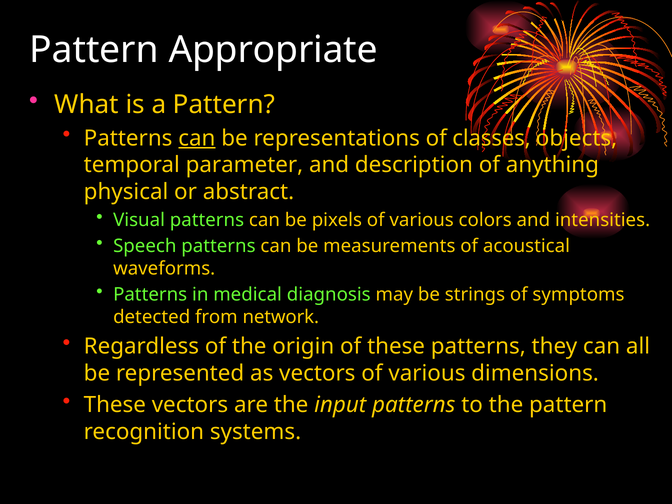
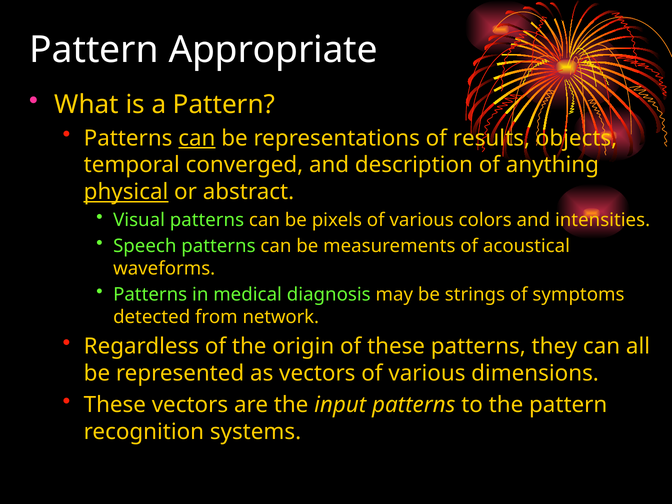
classes: classes -> results (491, 138)
parameter: parameter -> converged (244, 165)
physical underline: none -> present (126, 192)
